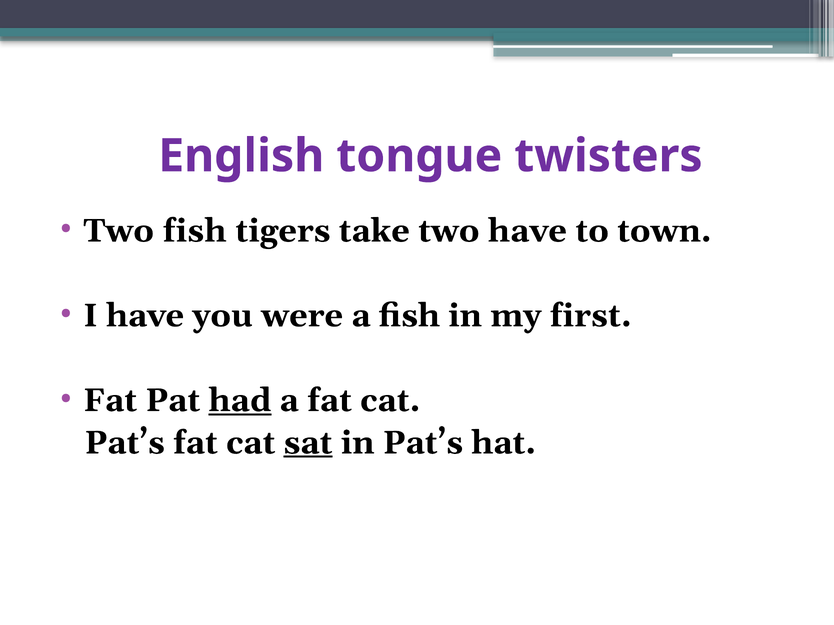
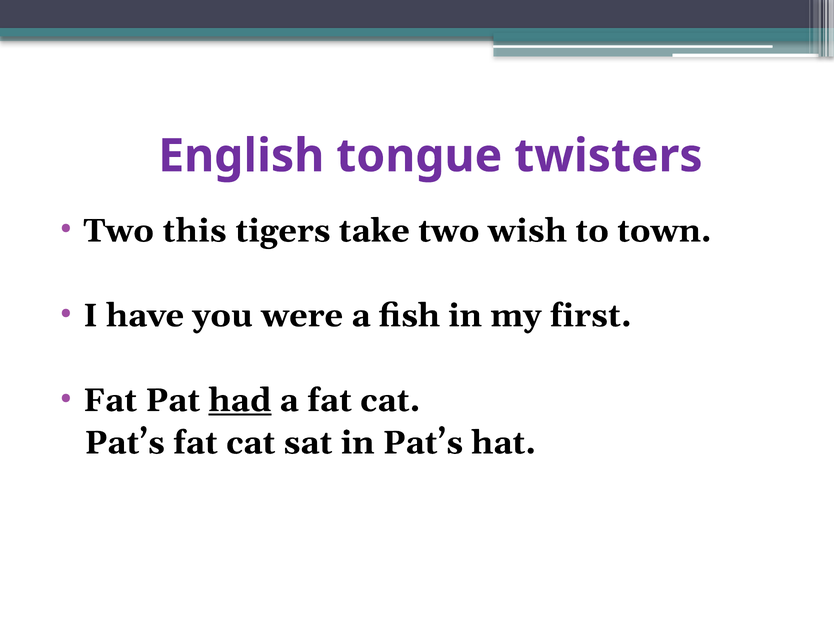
Two fish: fish -> this (194, 231)
two have: have -> wish (527, 231)
sat underline: present -> none (308, 443)
